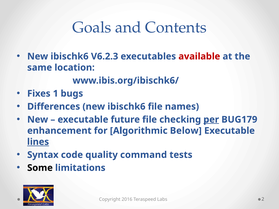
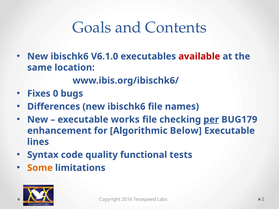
V6.2.3: V6.2.3 -> V6.1.0 (105, 56)
1: 1 -> 0 (56, 94)
future: future -> works (125, 120)
lines underline: present -> none (38, 142)
command: command -> functional (144, 155)
Some colour: black -> orange (40, 168)
